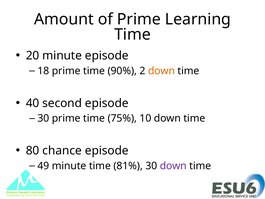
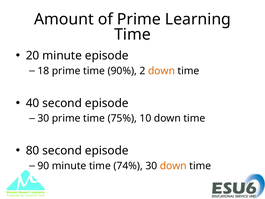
80 chance: chance -> second (62, 150)
49: 49 -> 90 (43, 166)
81%: 81% -> 74% (128, 166)
down colour: purple -> orange (173, 166)
